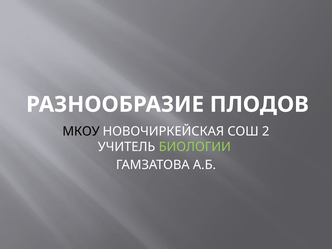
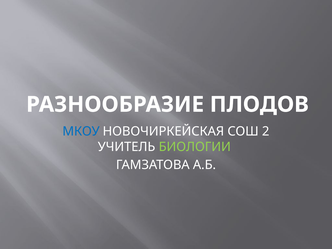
МКОУ colour: black -> blue (81, 131)
